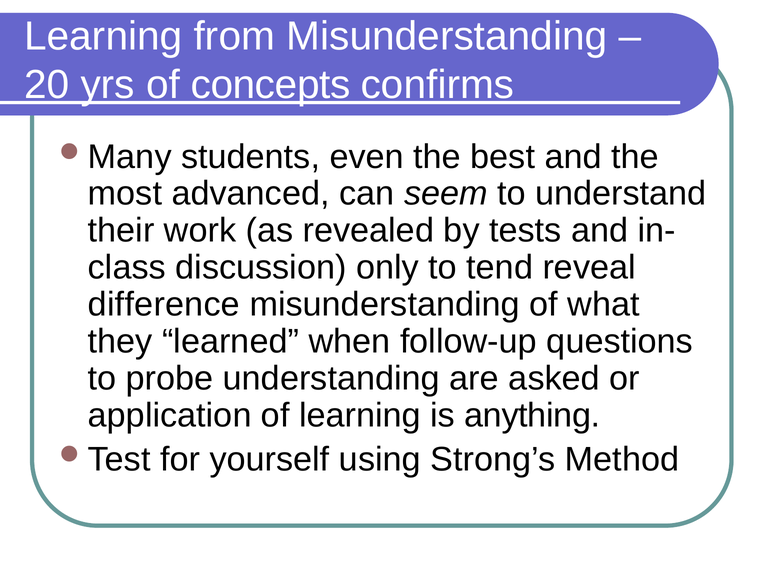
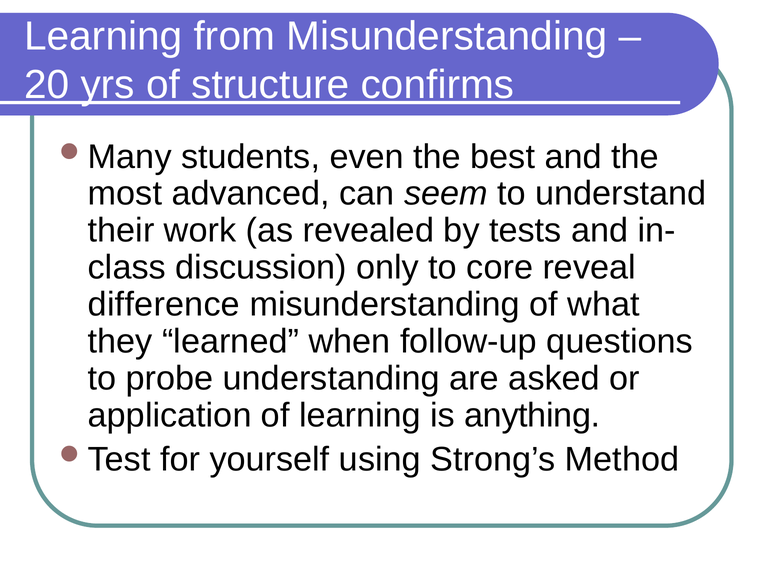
concepts: concepts -> structure (270, 85)
tend: tend -> core (500, 268)
